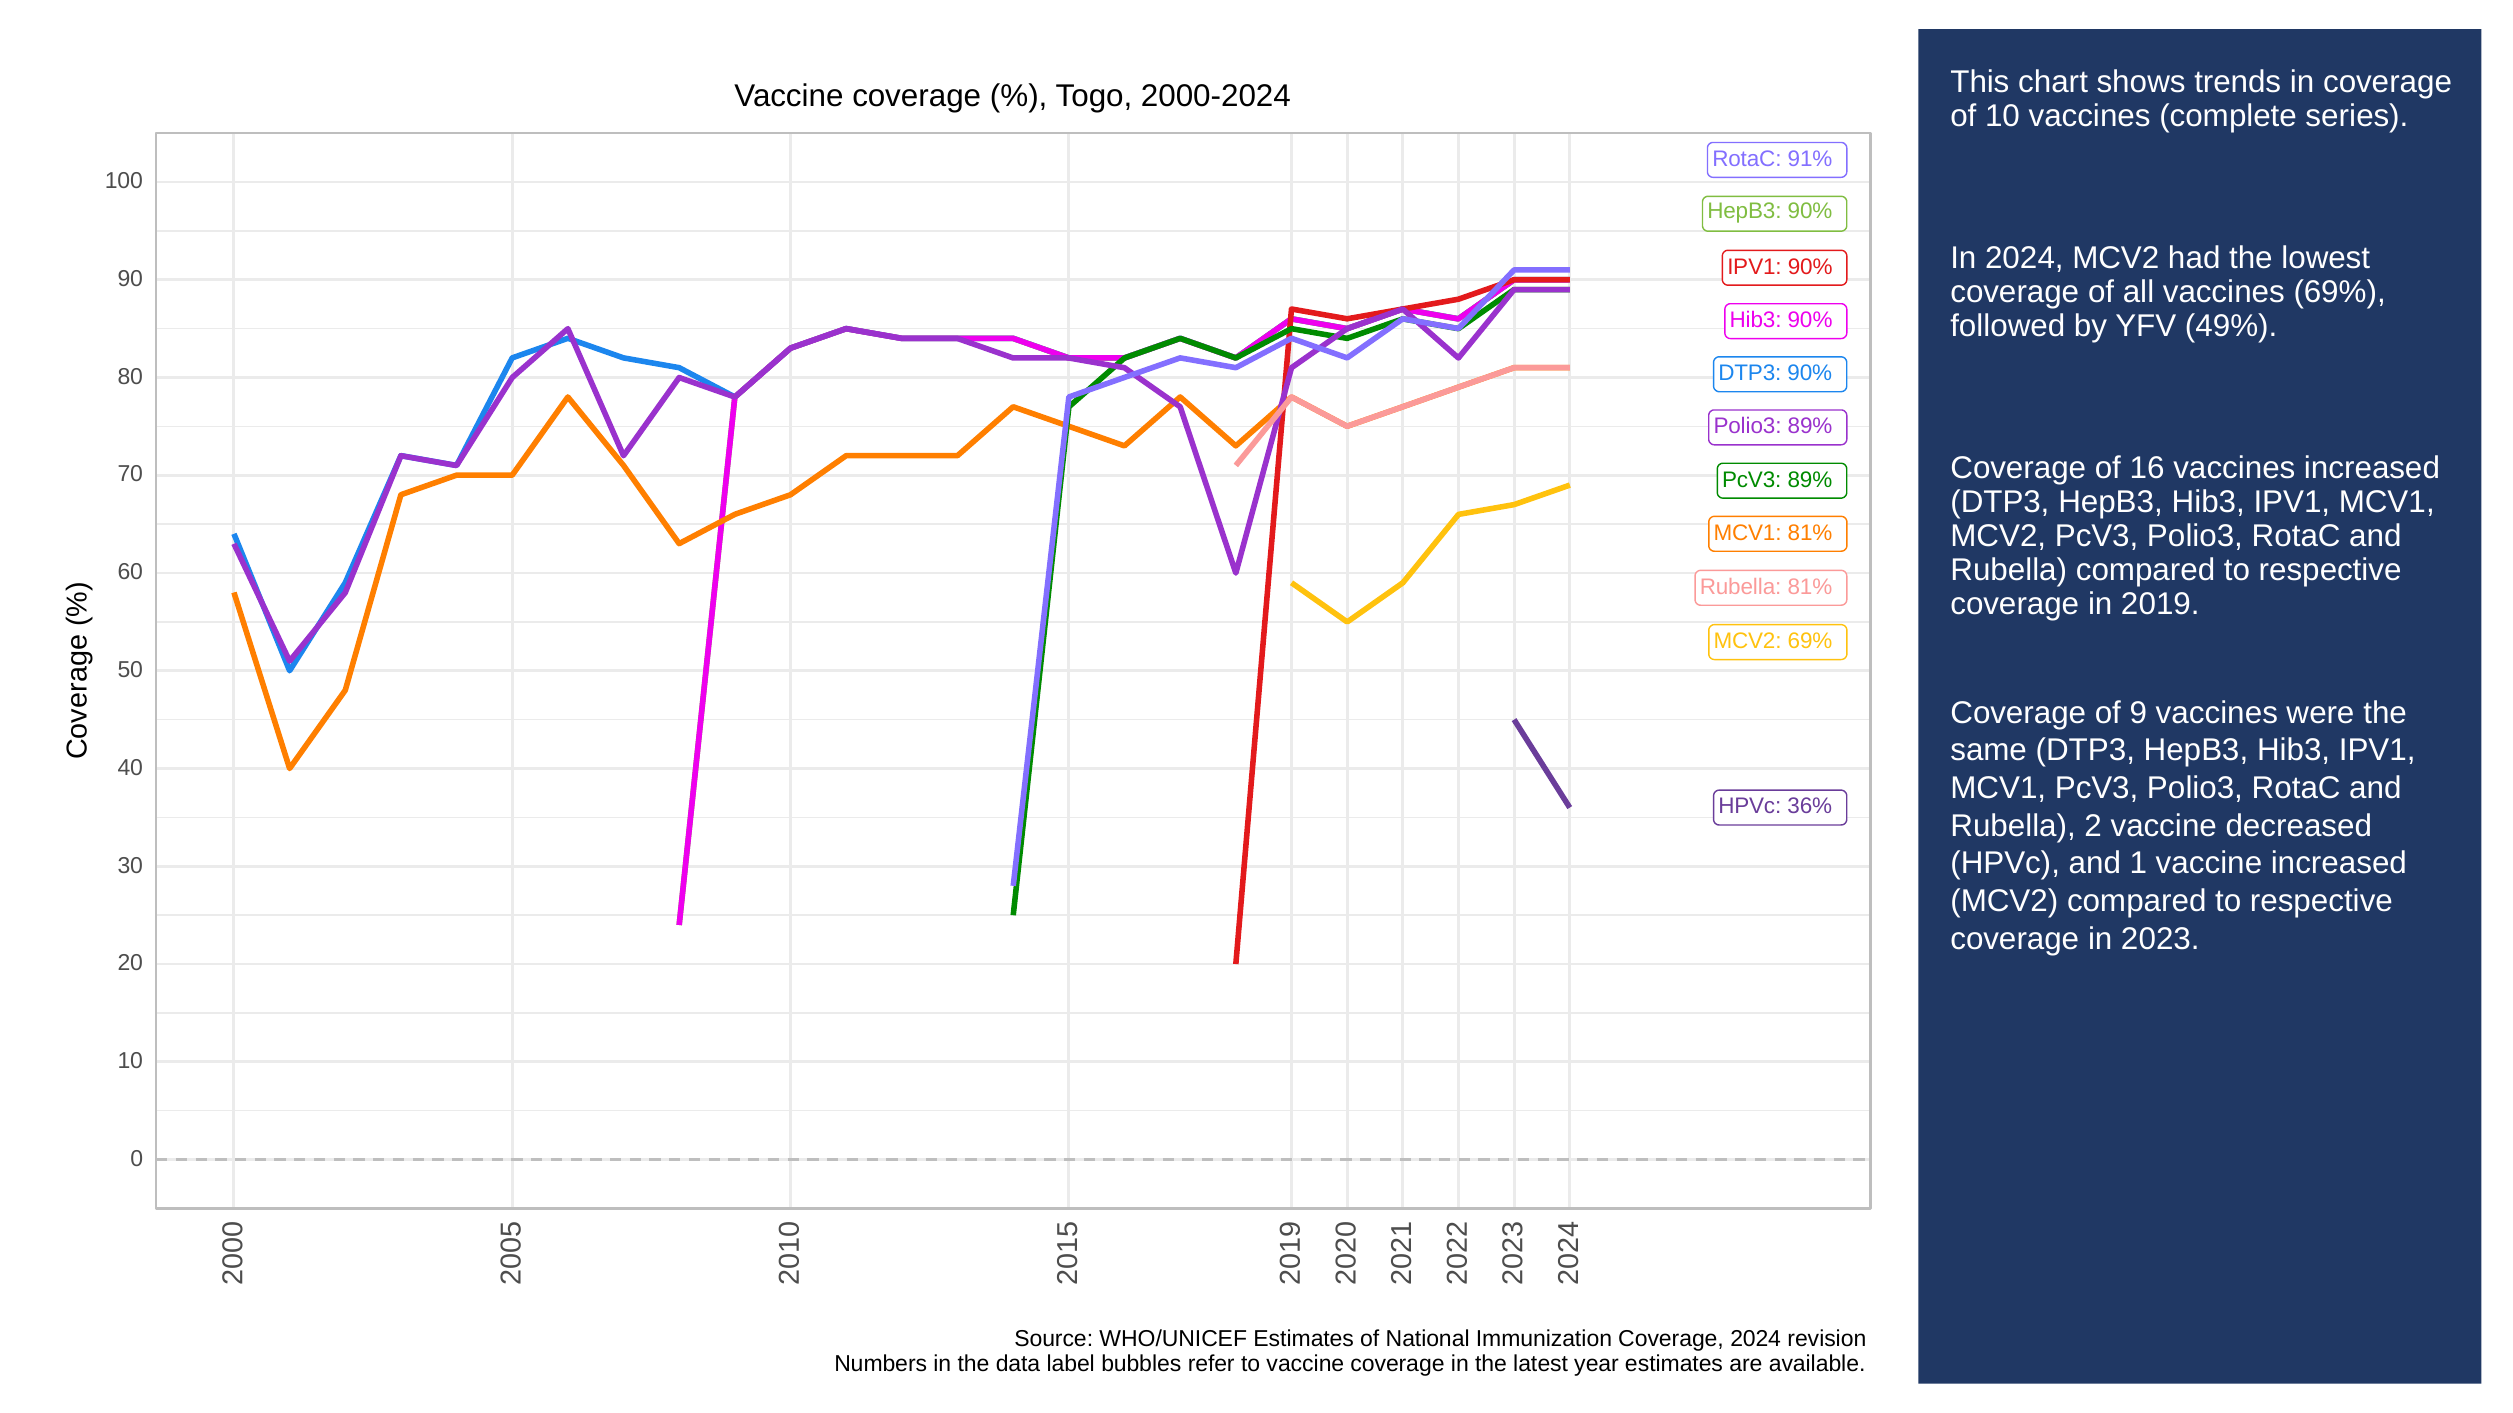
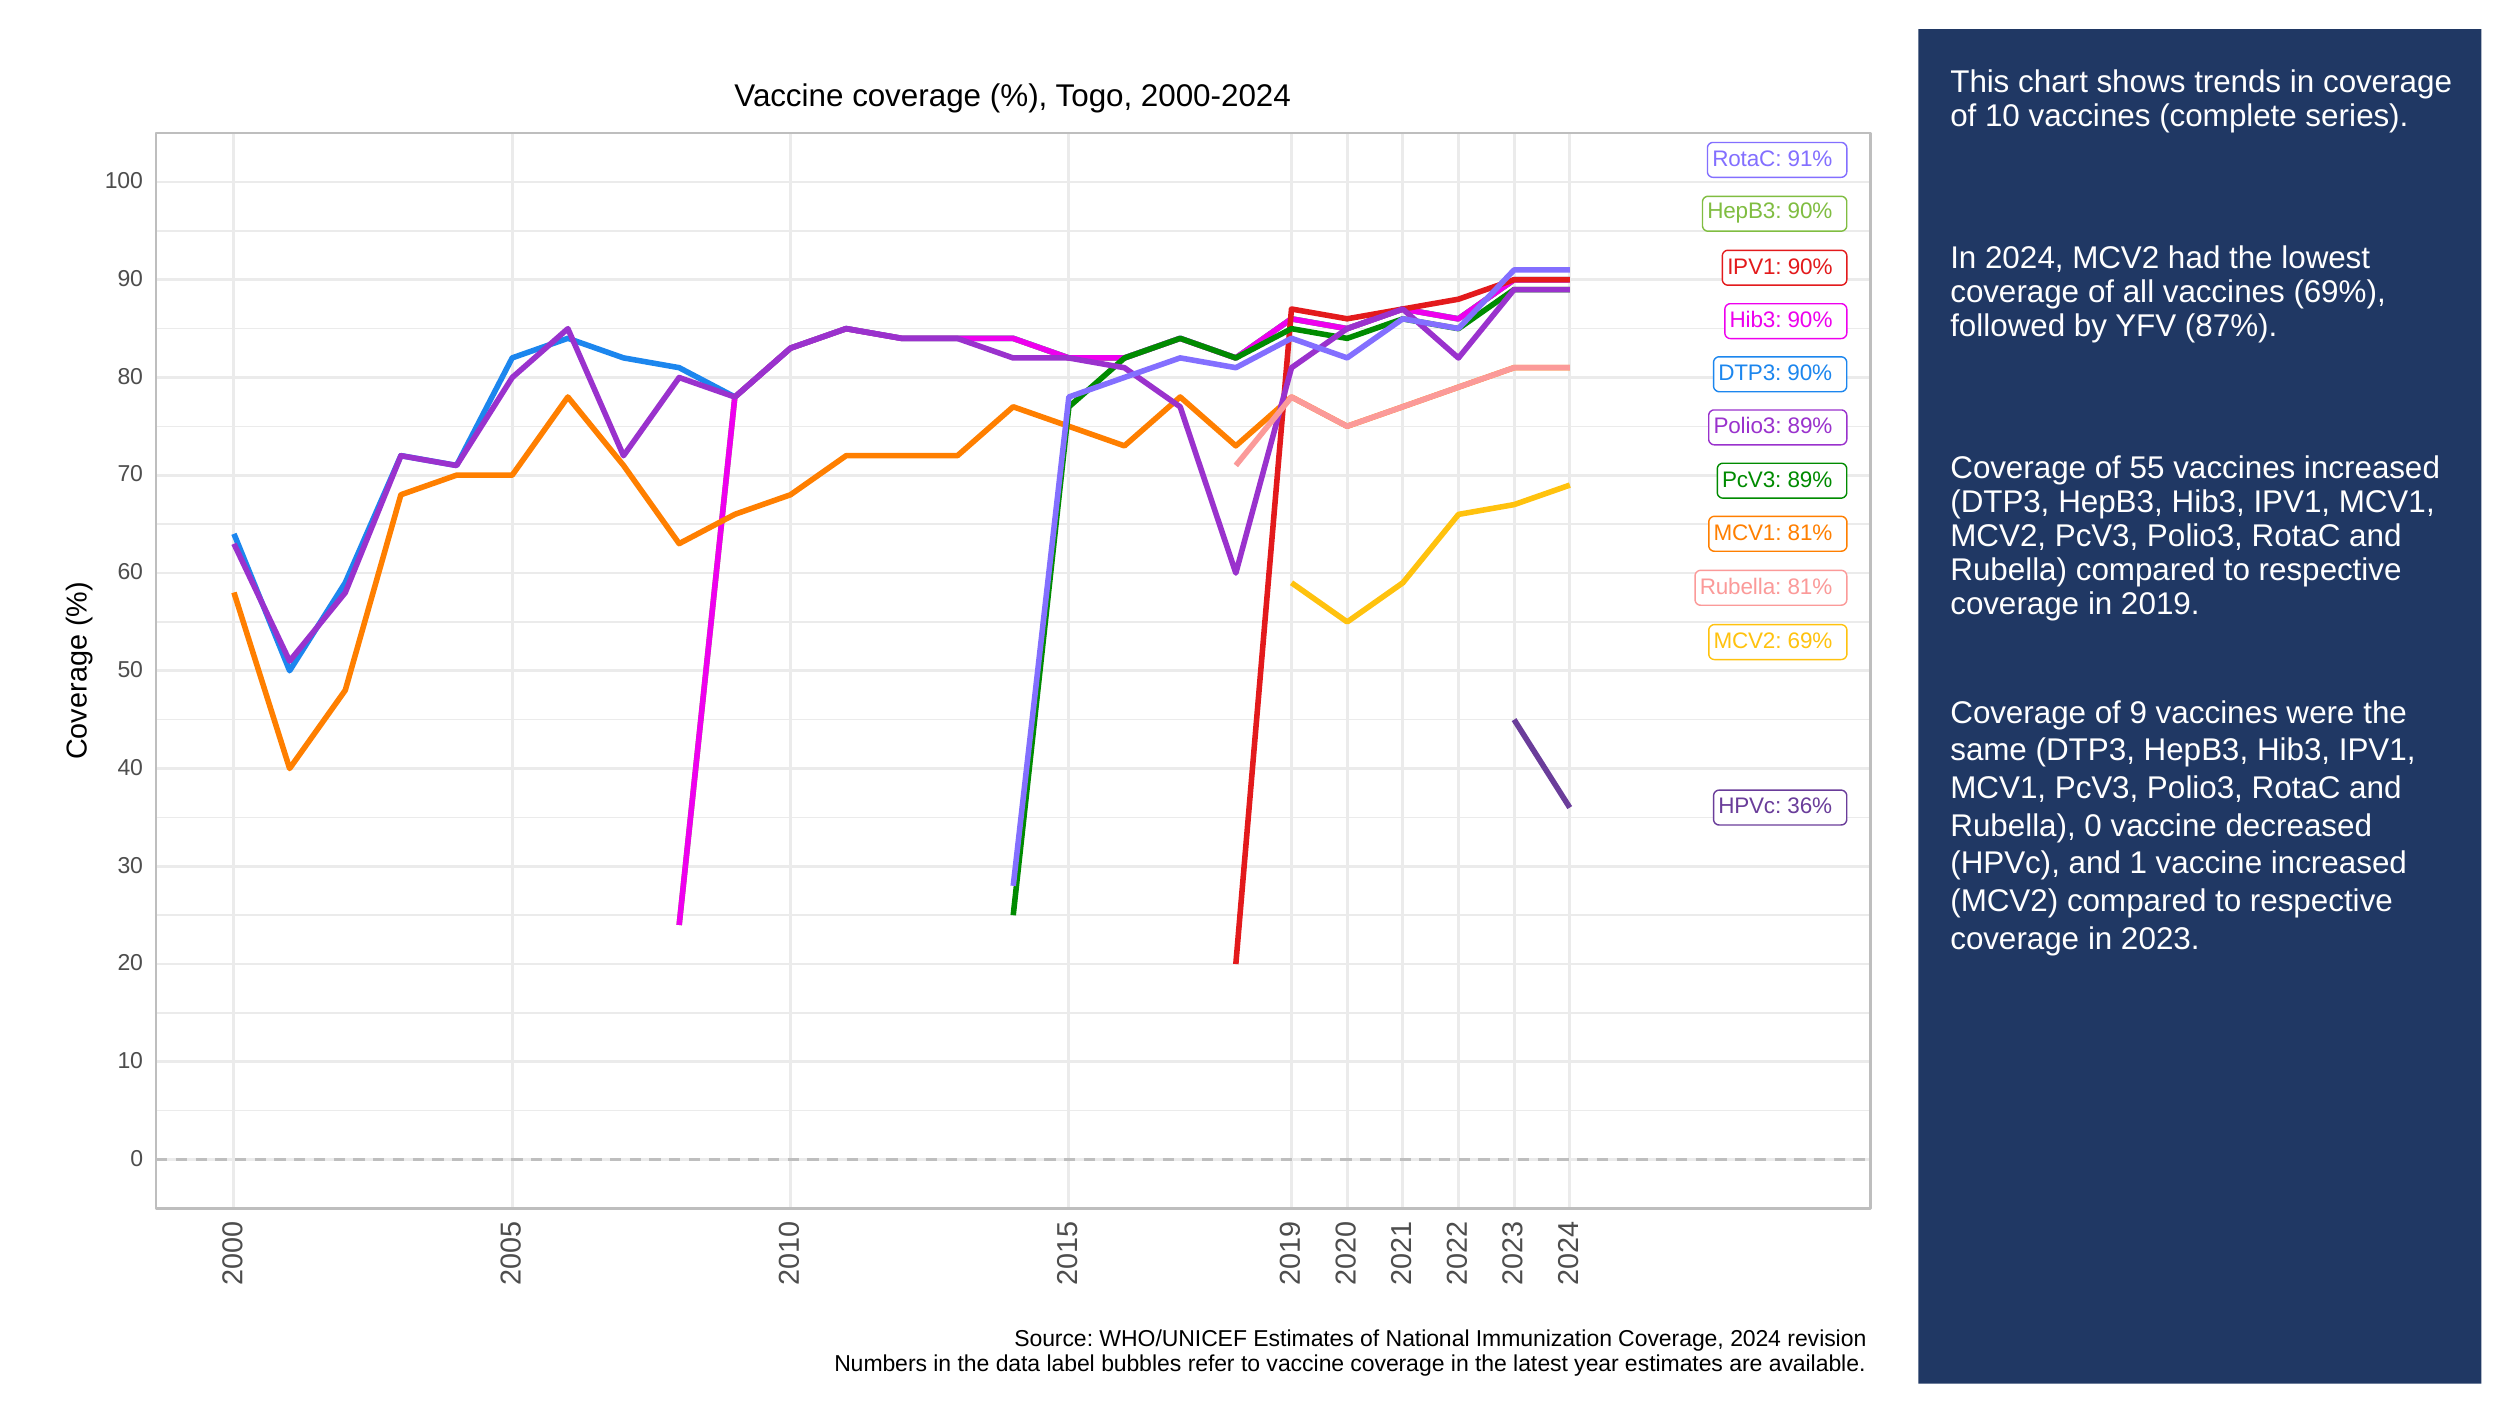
49%: 49% -> 87% (2231, 326)
16: 16 -> 55 (2147, 468)
Rubella 2: 2 -> 0 (2093, 826)
